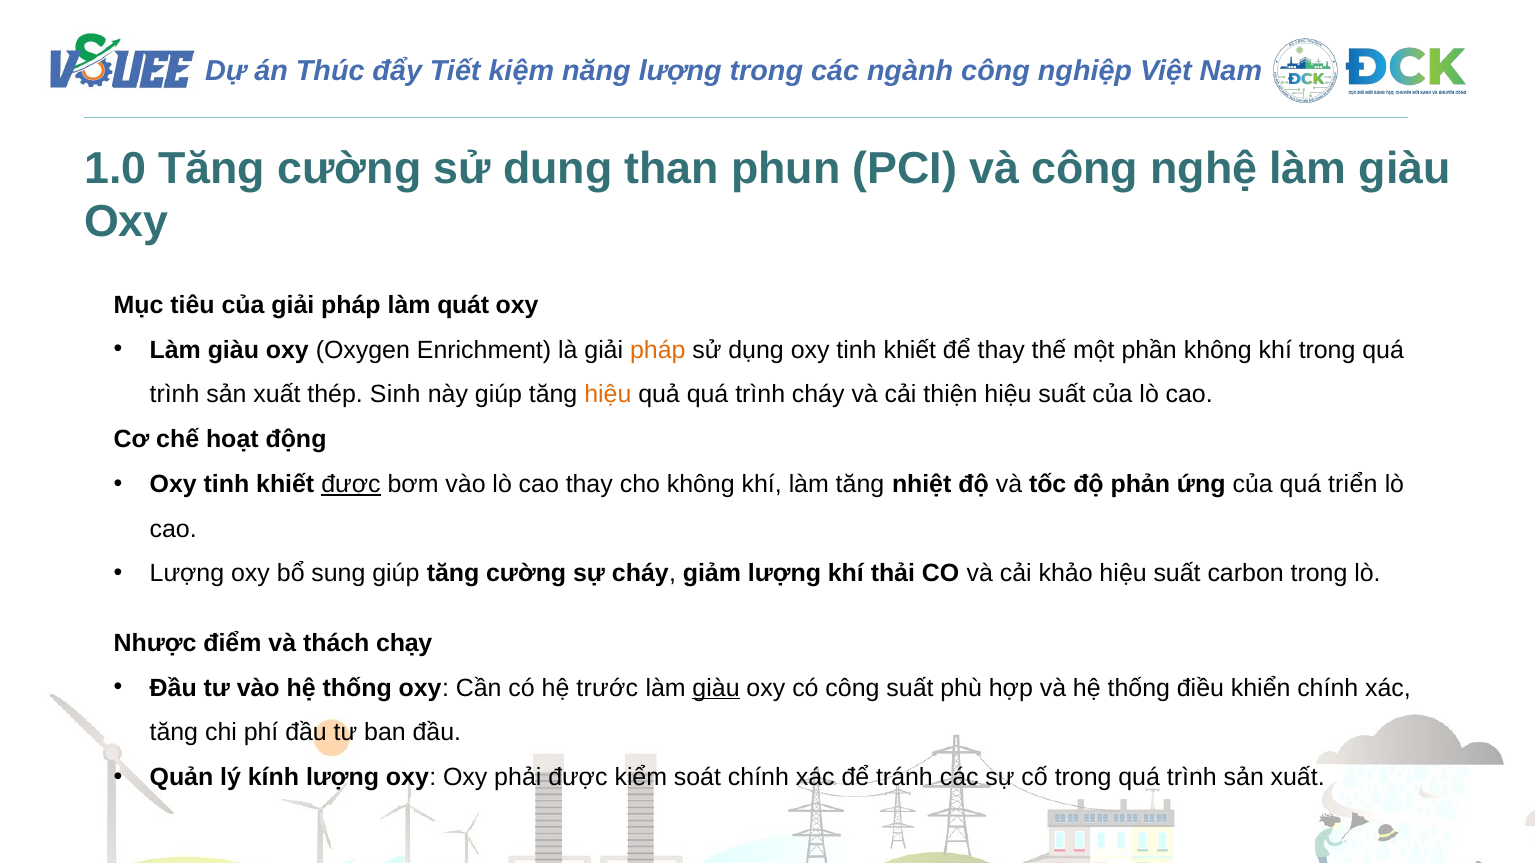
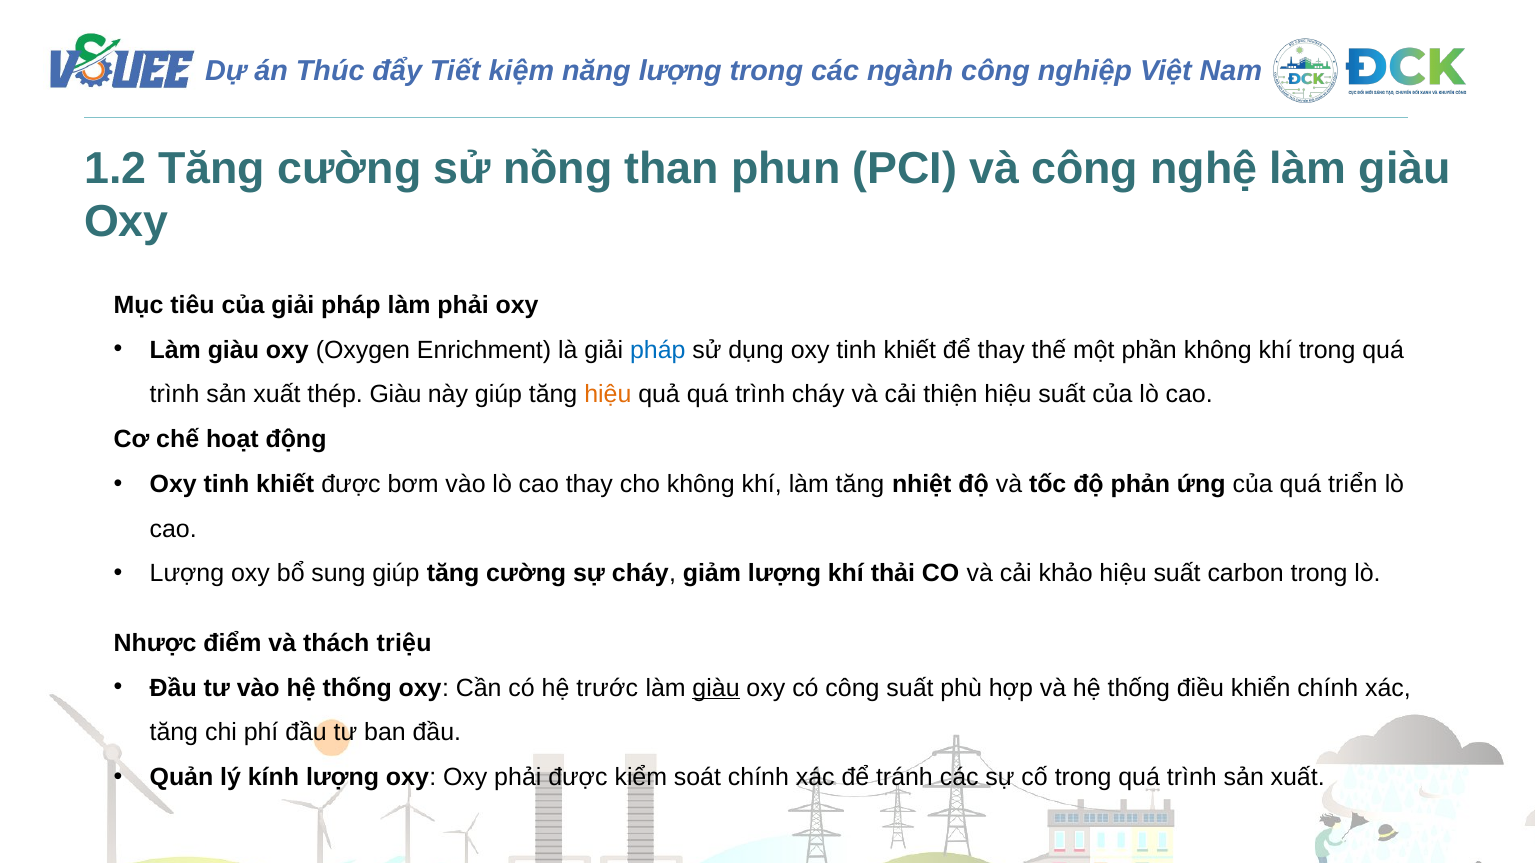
1.0: 1.0 -> 1.2 (115, 168)
dung: dung -> nồng (558, 168)
làm quát: quát -> phải (463, 305)
pháp colour: orange -> blue (658, 350)
thép Sinh: Sinh -> Giàu (396, 395)
được underline: present -> none (351, 484)
chạy: chạy -> triệu (404, 643)
